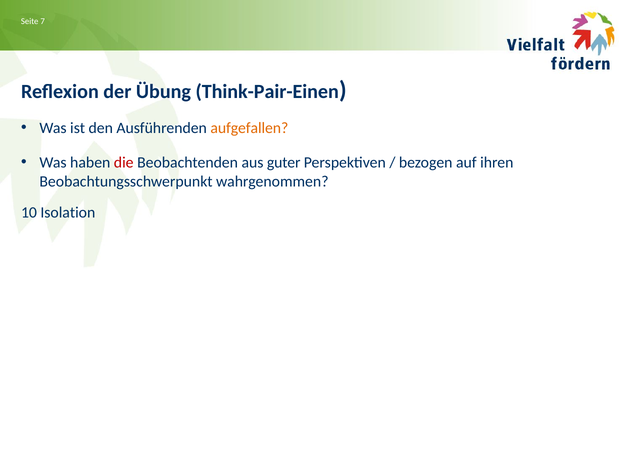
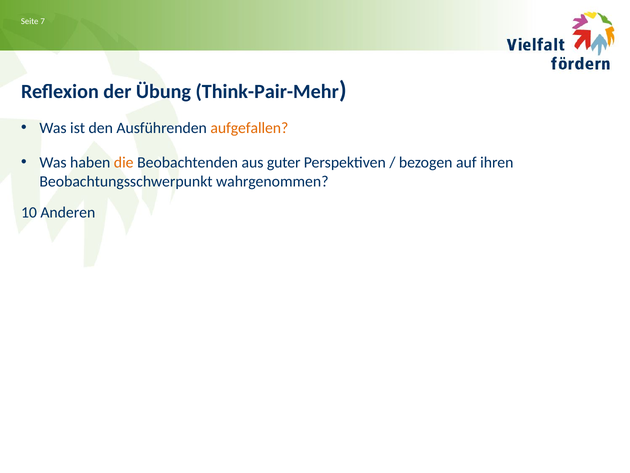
Think-Pair-Einen: Think-Pair-Einen -> Think-Pair-Mehr (267, 91)
die colour: red -> orange (124, 162)
Isolation: Isolation -> Anderen (68, 212)
